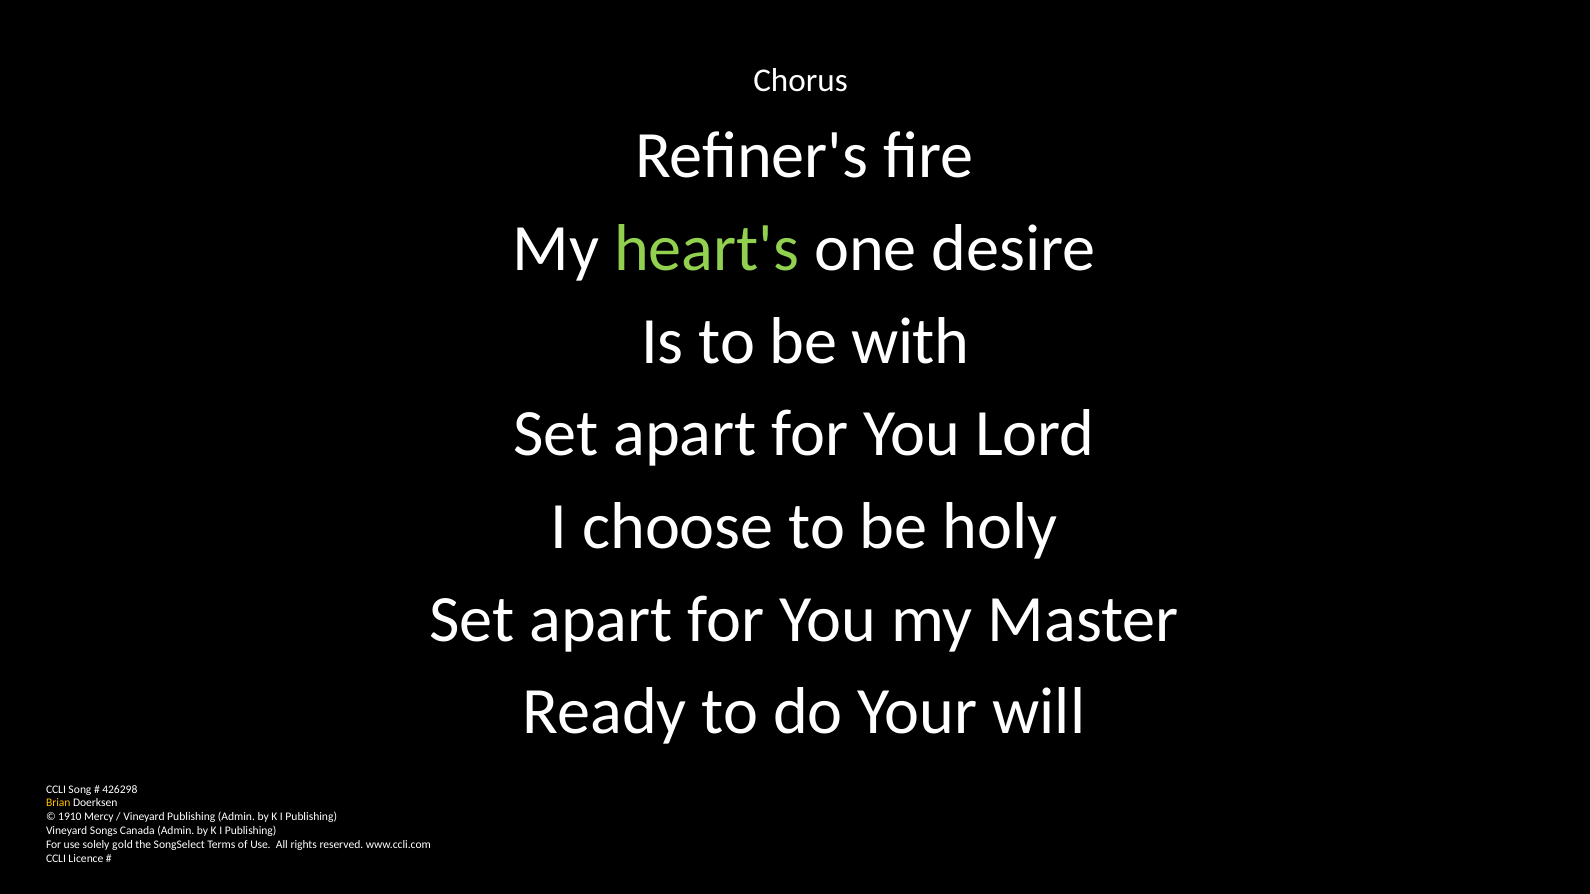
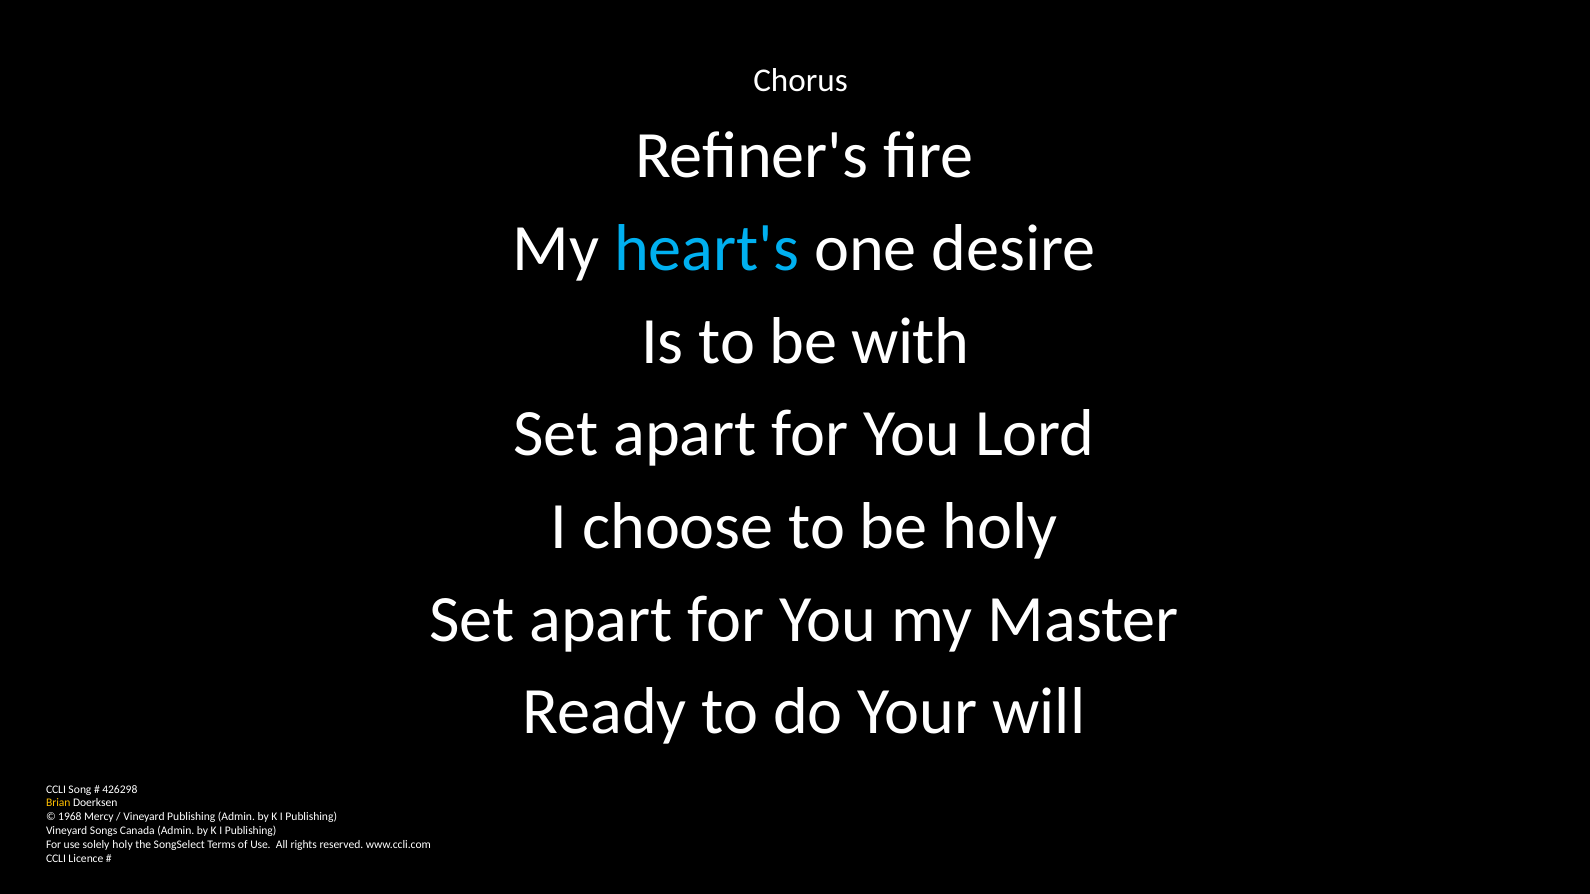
heart's colour: light green -> light blue (707, 249)
1910: 1910 -> 1968 (70, 817)
solely gold: gold -> holy (123, 845)
